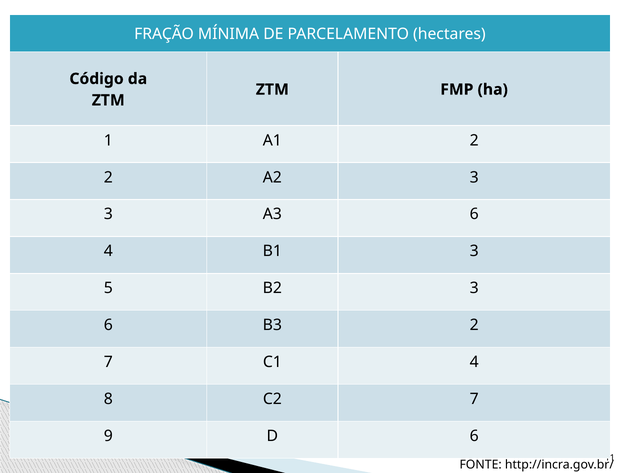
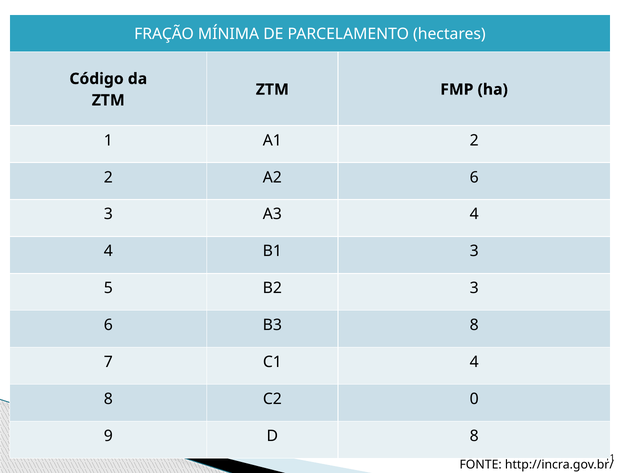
A2 3: 3 -> 6 (474, 177)
A3 6: 6 -> 4 (474, 214)
B3 2: 2 -> 8 (474, 325)
C2 7: 7 -> 0 (474, 399)
D 6: 6 -> 8 (474, 435)
